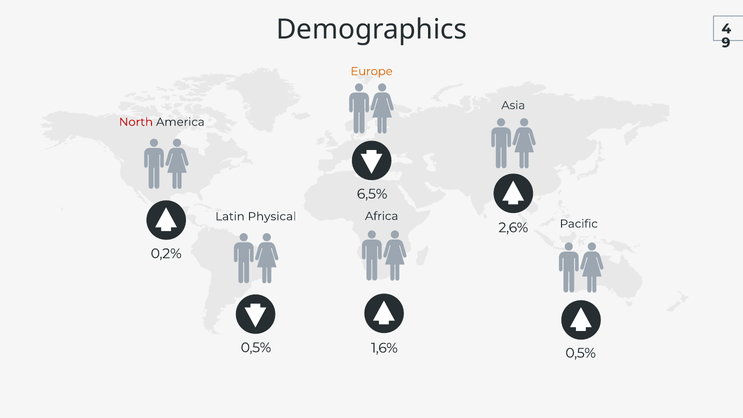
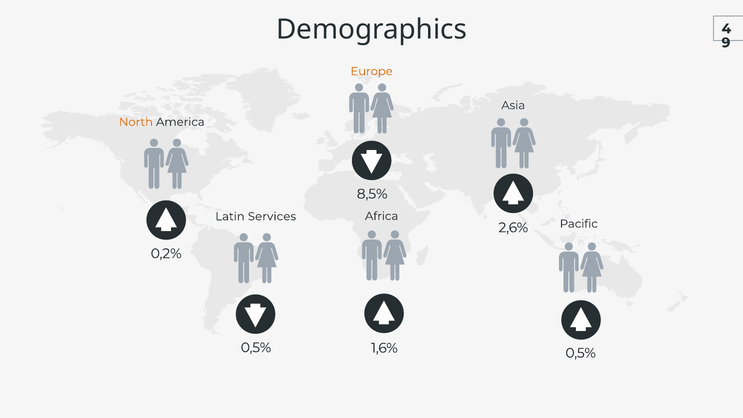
North colour: red -> orange (136, 122)
6,5%: 6,5% -> 8,5% (372, 194)
Physical: Physical -> Services (272, 216)
